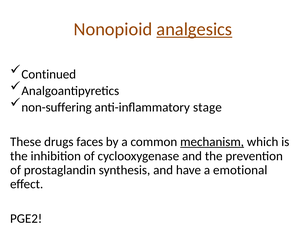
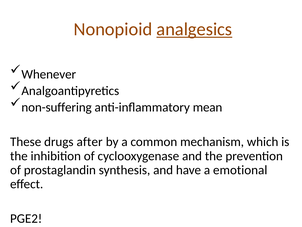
Continued: Continued -> Whenever (49, 74)
stage: stage -> mean (208, 107)
faces: faces -> after (90, 142)
mechanism underline: present -> none (212, 142)
